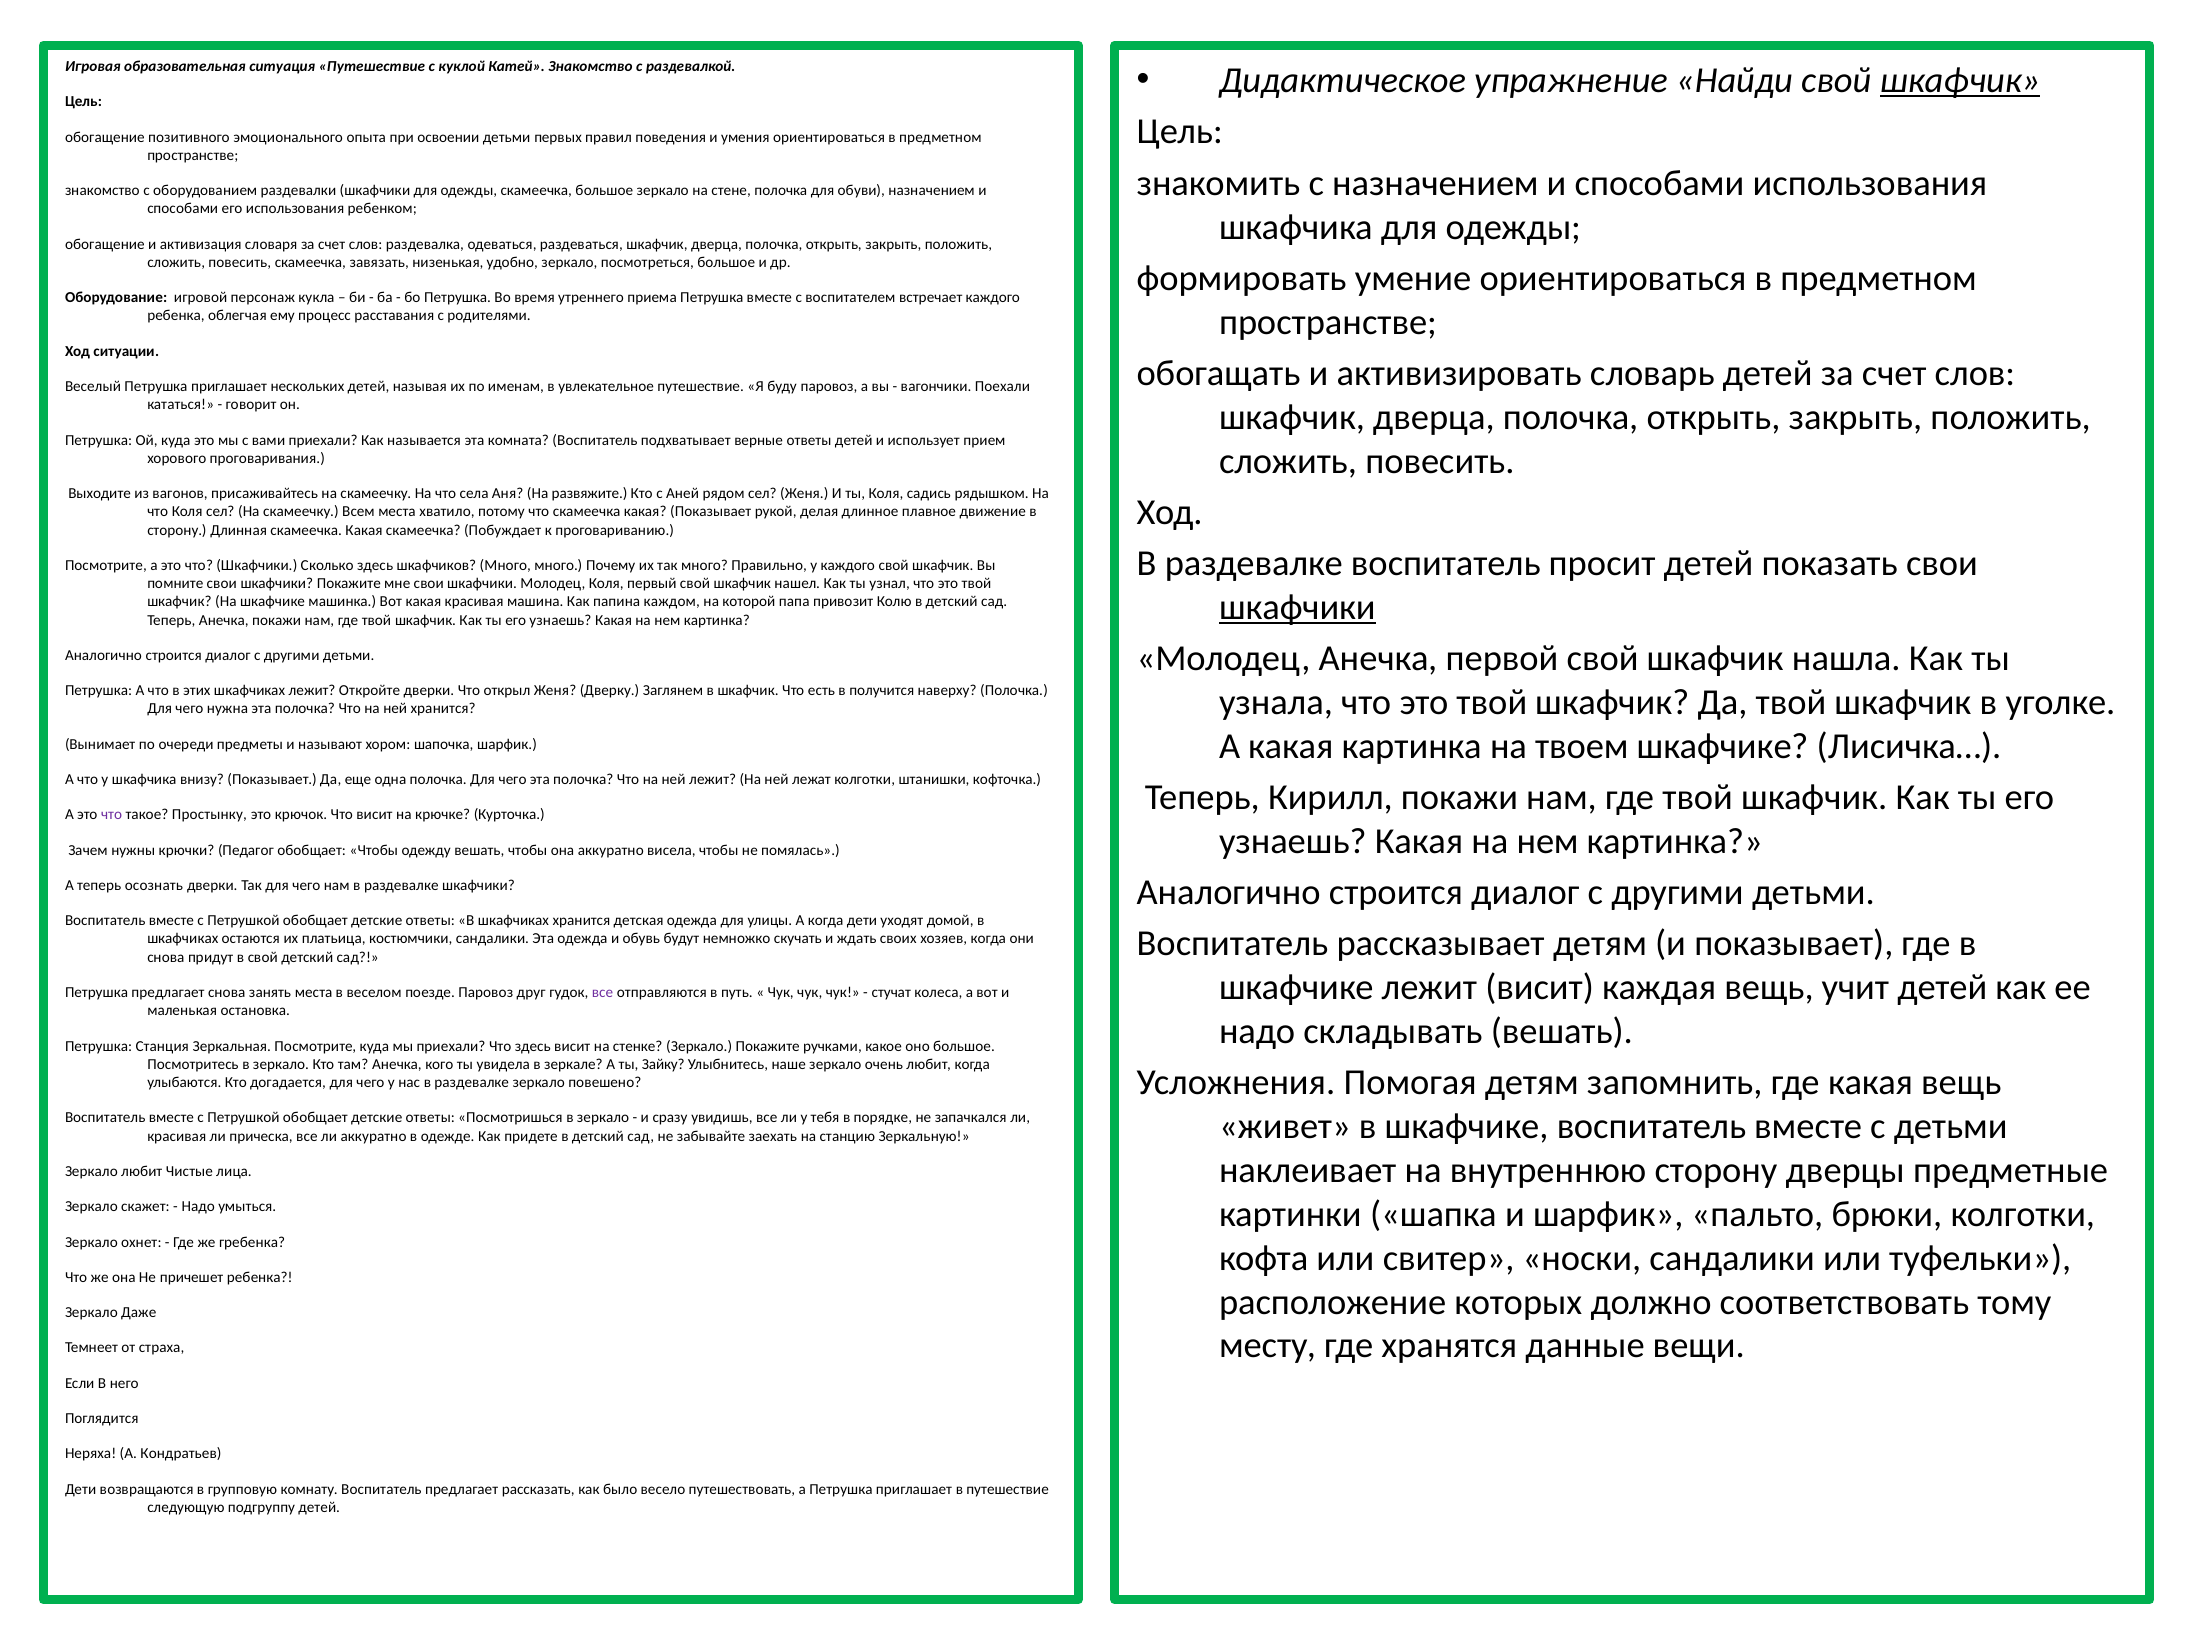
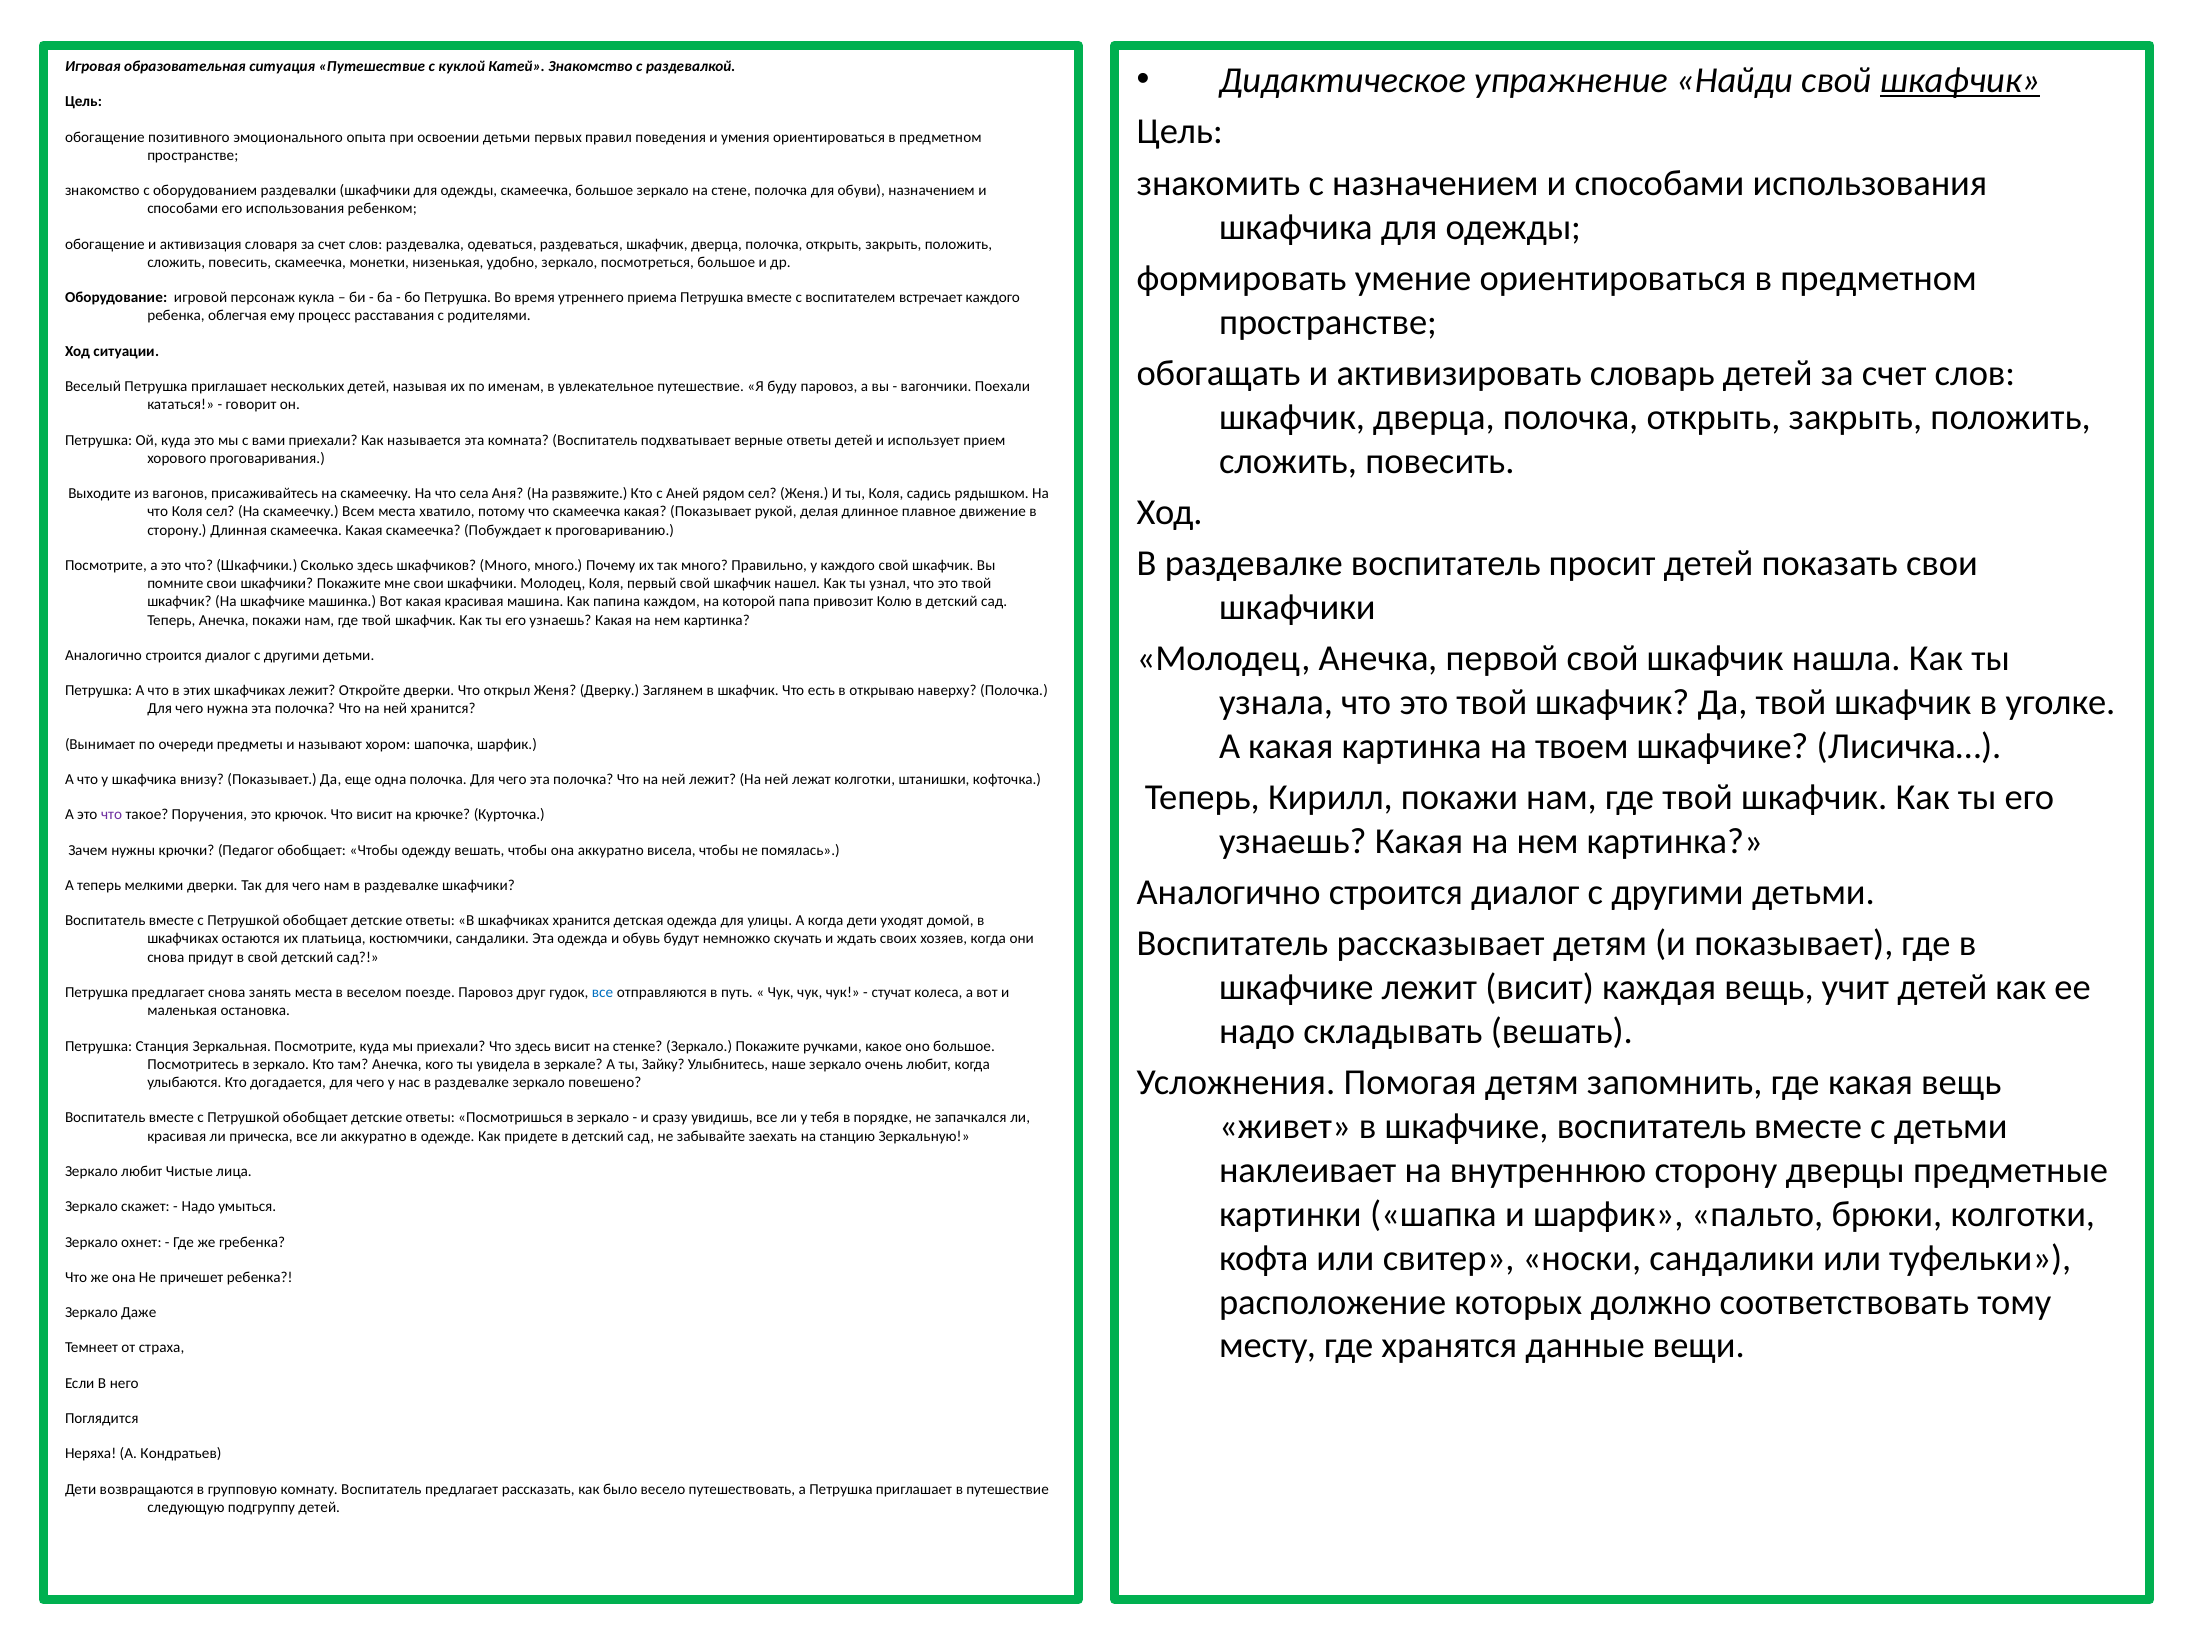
завязать: завязать -> монетки (379, 262)
шкафчики underline: present -> none (1297, 607)
получится: получится -> открываю (882, 691)
Простынку: Простынку -> Поручения (209, 815)
осознать: осознать -> мелкими (154, 885)
все colour: purple -> blue (602, 992)
